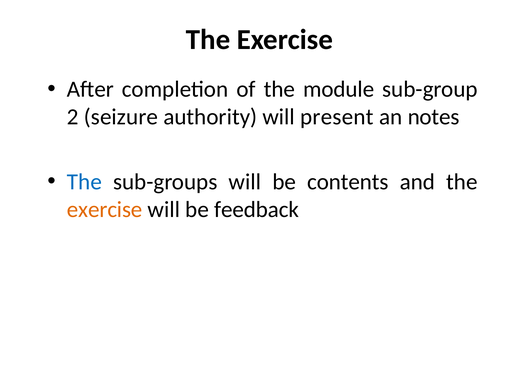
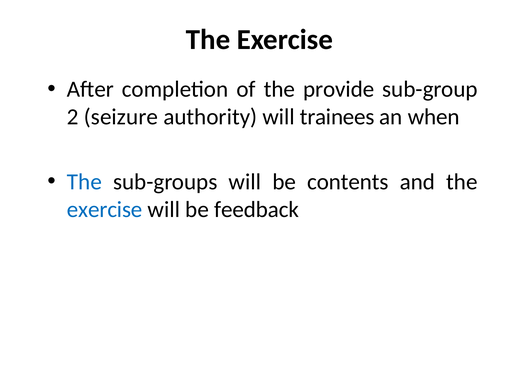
module: module -> provide (339, 89)
present: present -> trainees (337, 117)
notes: notes -> when (434, 117)
exercise colour: orange -> blue (105, 209)
